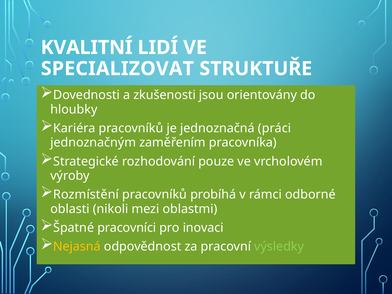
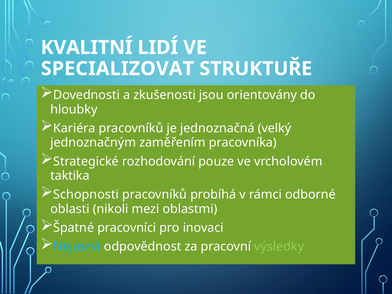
práci: práci -> velký (275, 128)
výroby: výroby -> taktika (70, 176)
Rozmístění: Rozmístění -> Schopnosti (86, 195)
Nejasná colour: yellow -> light blue (77, 247)
